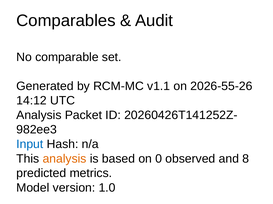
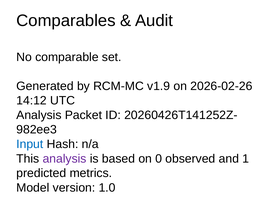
v1.1: v1.1 -> v1.9 (159, 86)
2026-55-26: 2026-55-26 -> 2026-02-26 (221, 86)
analysis colour: orange -> purple (65, 159)
8: 8 -> 1 (246, 159)
